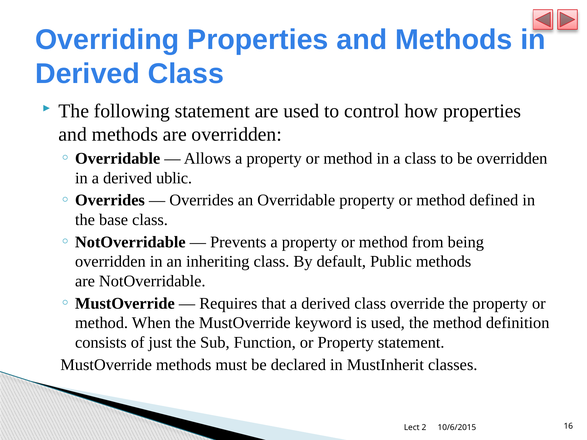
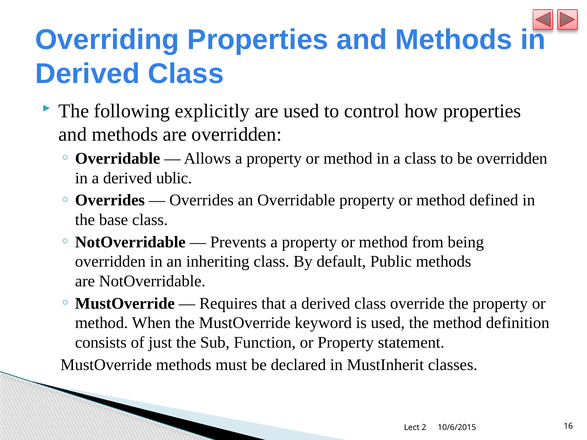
following statement: statement -> explicitly (212, 111)
